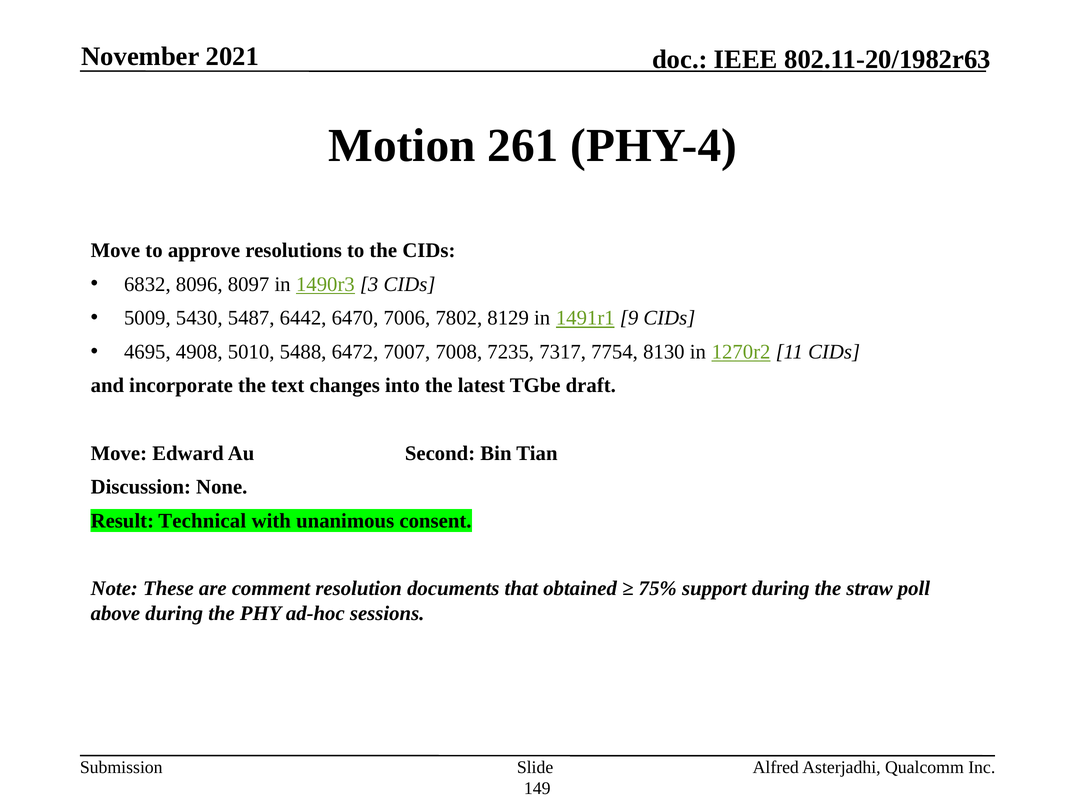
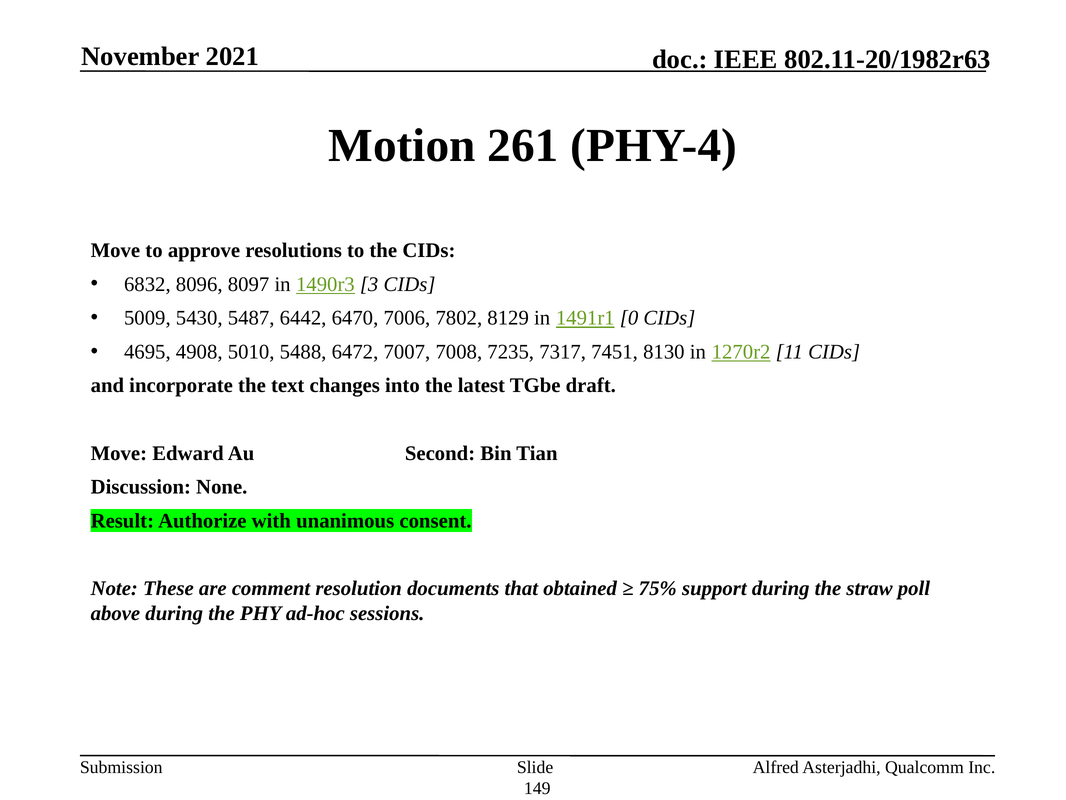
9: 9 -> 0 (629, 318)
7754: 7754 -> 7451 (615, 352)
Technical: Technical -> Authorize (202, 520)
